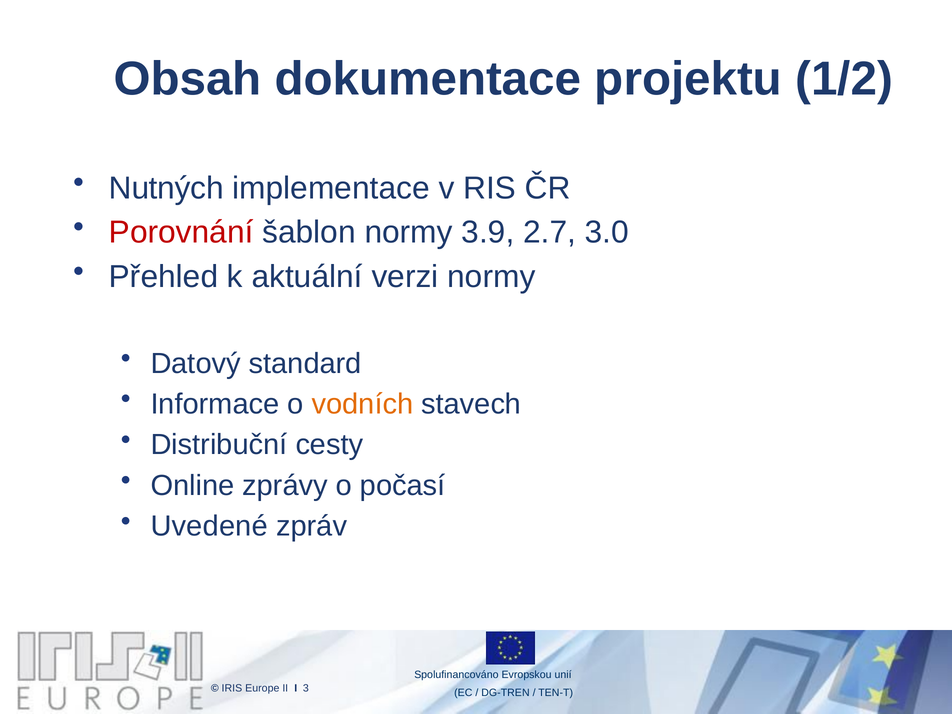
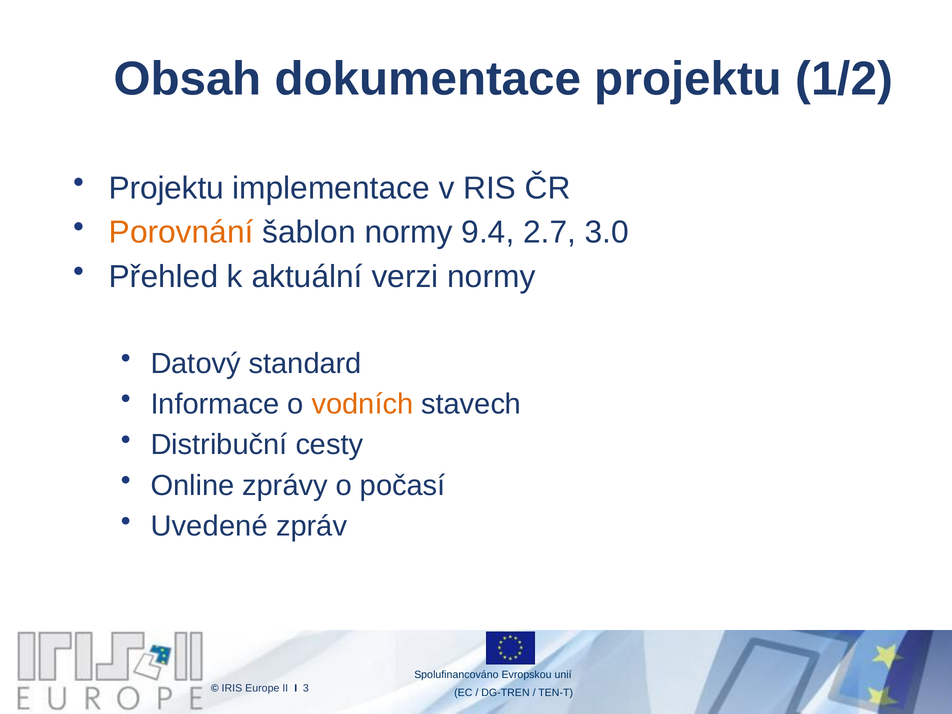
Nutných: Nutných -> Projektu (166, 188)
Porovnání colour: red -> orange (181, 233)
3.9: 3.9 -> 9.4 (488, 233)
